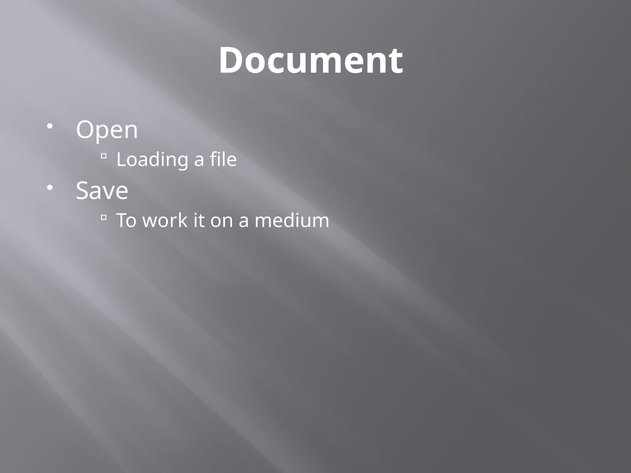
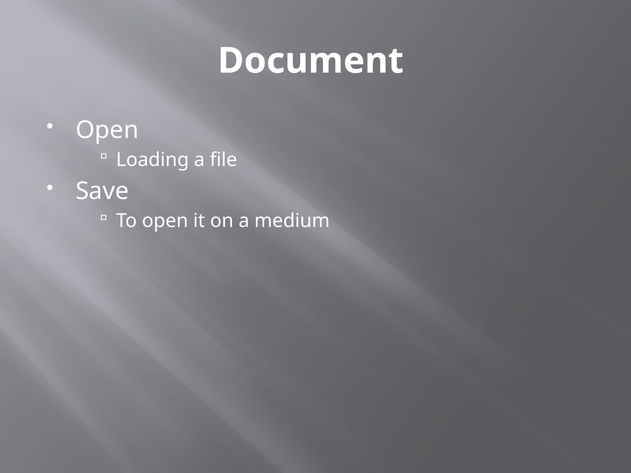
To work: work -> open (165, 221)
